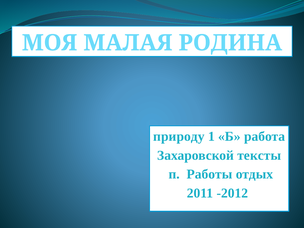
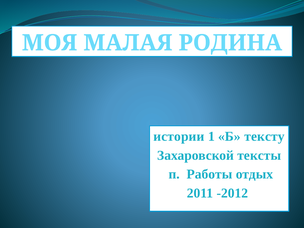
природу: природу -> истории (179, 136)
работа: работа -> тексту (264, 136)
